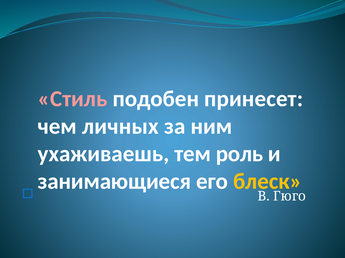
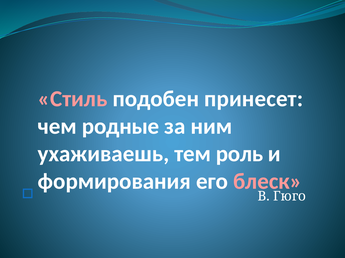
личных: личных -> родные (121, 127)
занимающиеся: занимающиеся -> формирования (114, 182)
блеск colour: yellow -> pink (268, 182)
